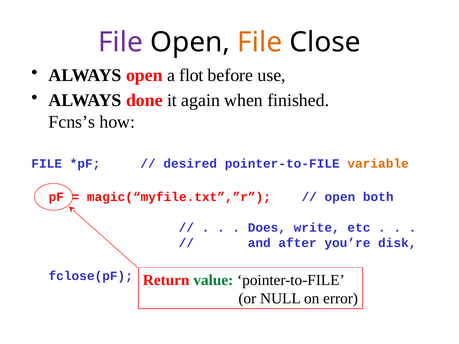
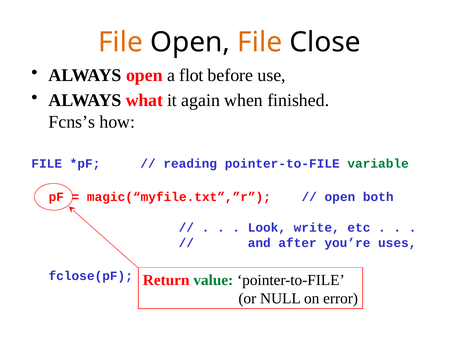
File colour: purple -> orange (121, 42)
done: done -> what (144, 100)
desired: desired -> reading (190, 164)
variable colour: orange -> green (378, 164)
Does: Does -> Look (267, 228)
disk: disk -> uses (397, 243)
